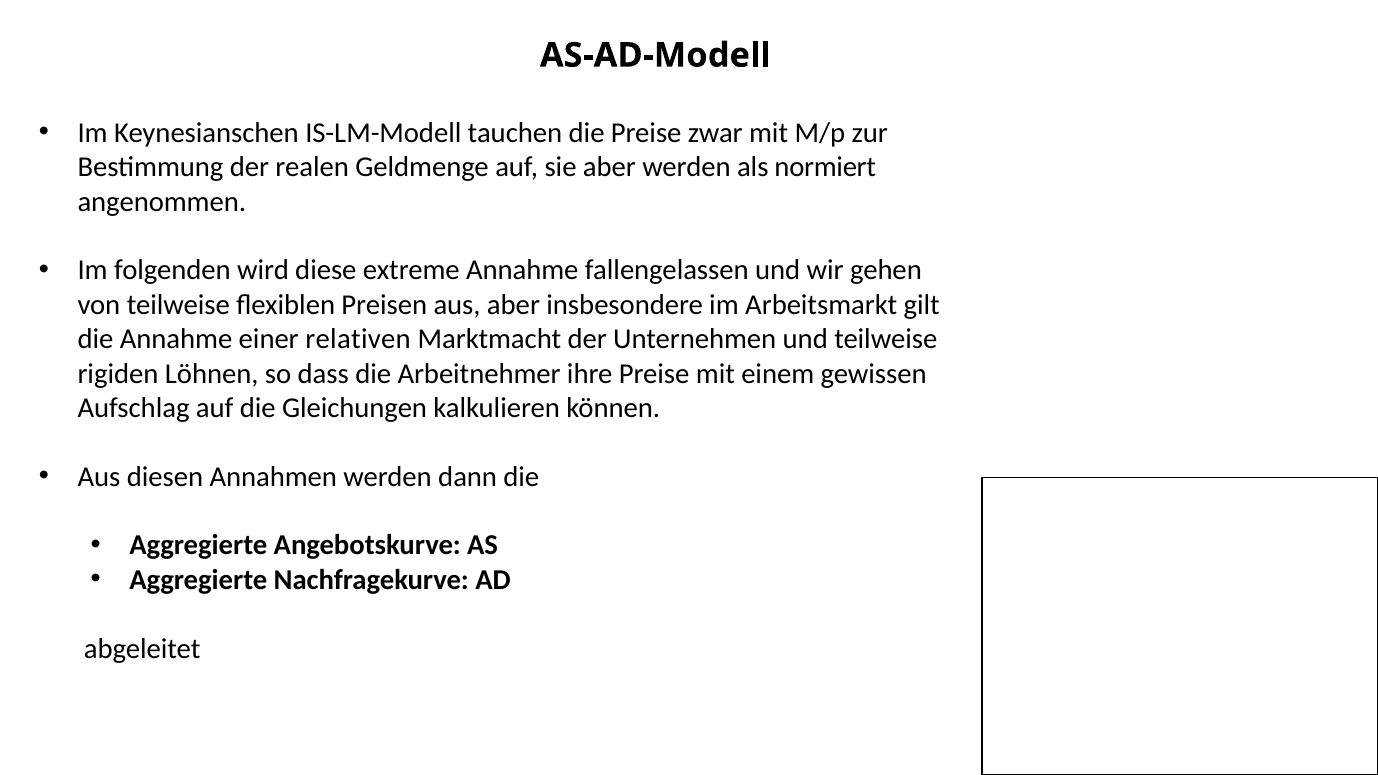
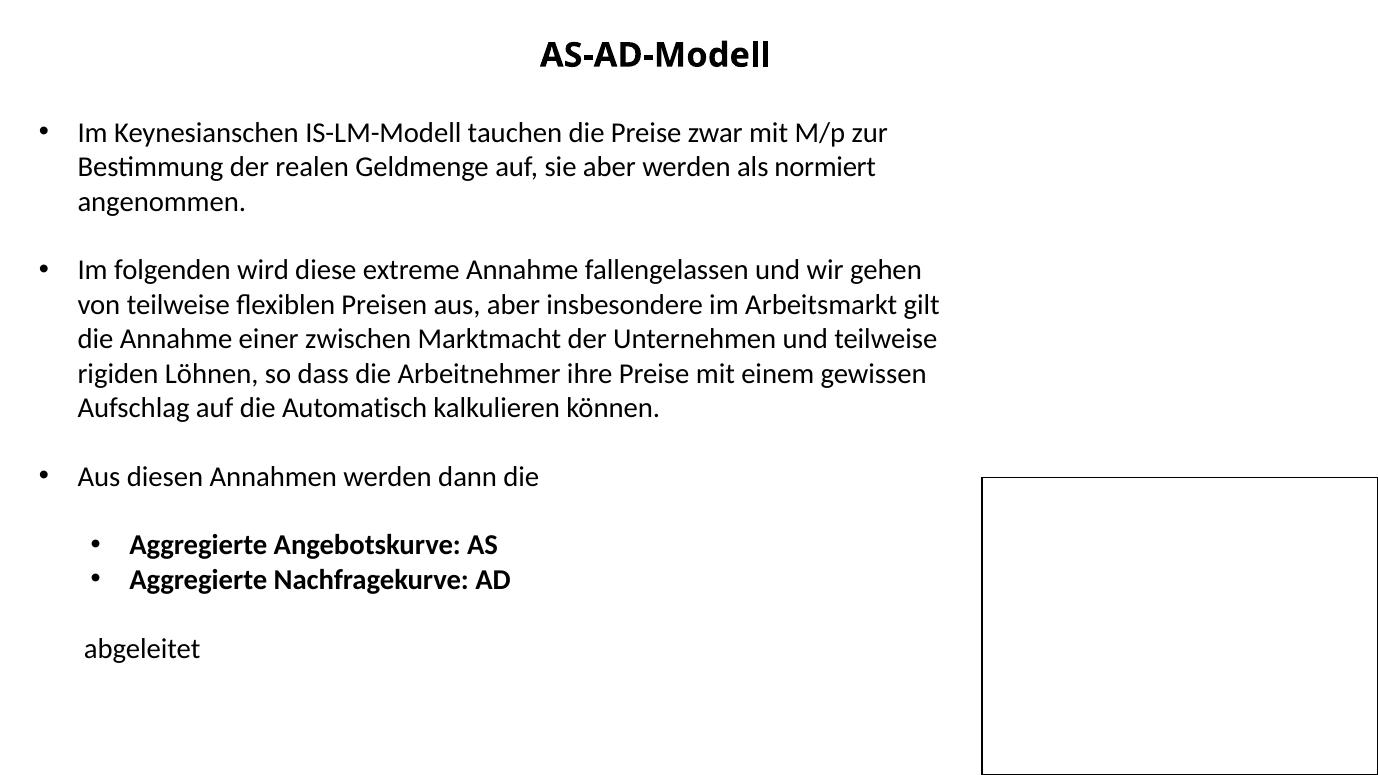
relativen: relativen -> zwischen (358, 339)
Gleichungen: Gleichungen -> Automatisch (355, 408)
